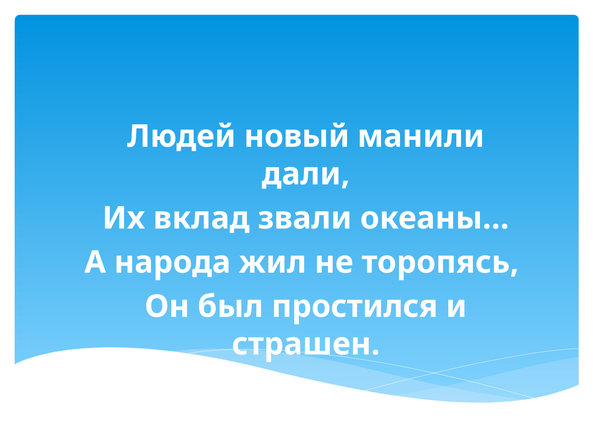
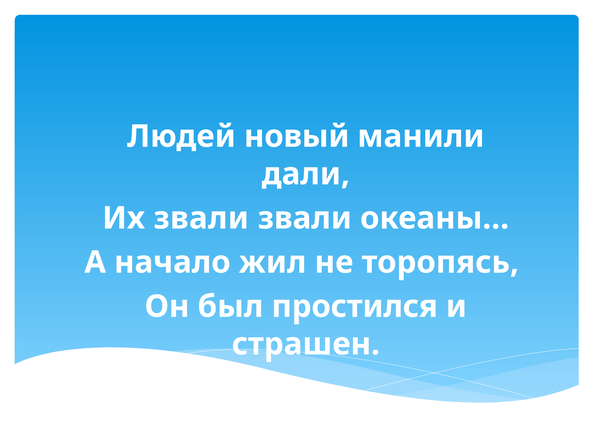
Их вклад: вклад -> звали (201, 218)
народа: народа -> начало (172, 262)
